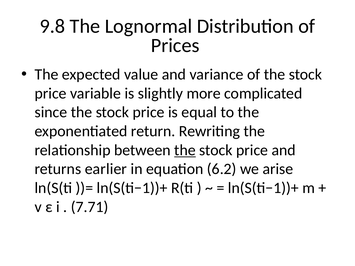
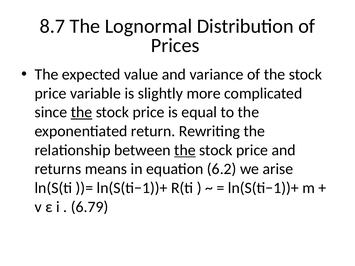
9.8: 9.8 -> 8.7 (52, 26)
the underline: none -> present (81, 112)
earlier: earlier -> means (106, 169)
7.71: 7.71 -> 6.79 (90, 207)
